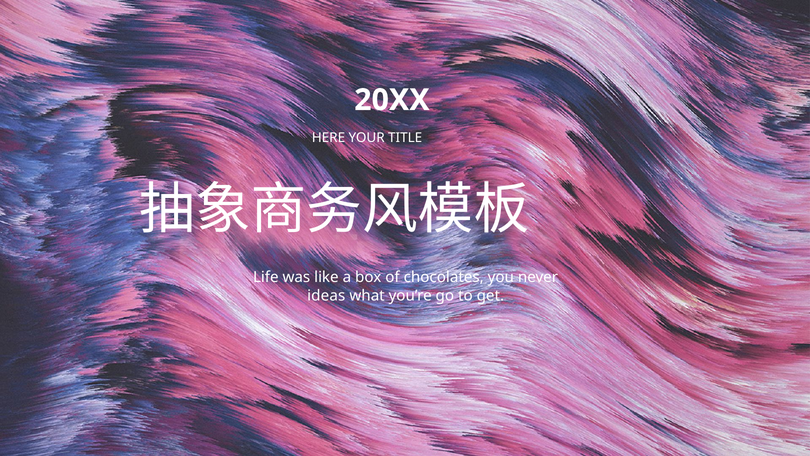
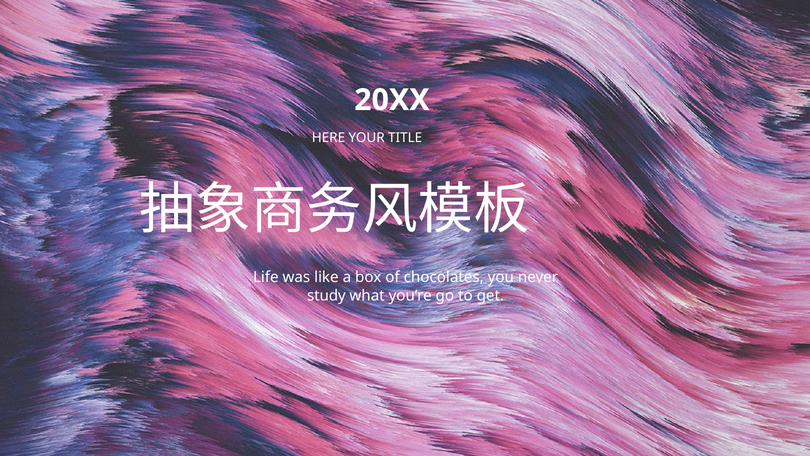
ideas: ideas -> study (326, 295)
